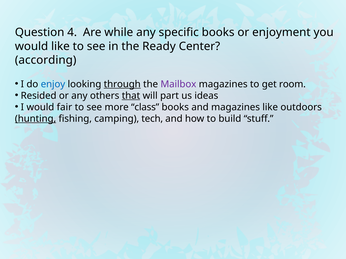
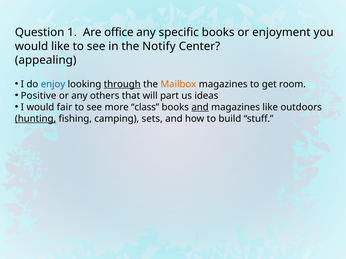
4: 4 -> 1 (72, 32)
while: while -> office (119, 32)
Ready: Ready -> Notify (159, 46)
according: according -> appealing (46, 60)
Mailbox colour: purple -> orange (178, 84)
Resided: Resided -> Positive (39, 96)
that underline: present -> none (131, 96)
and underline: none -> present (200, 107)
tech: tech -> sets (152, 119)
